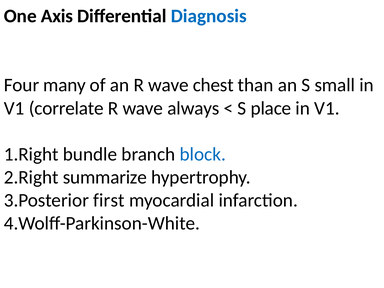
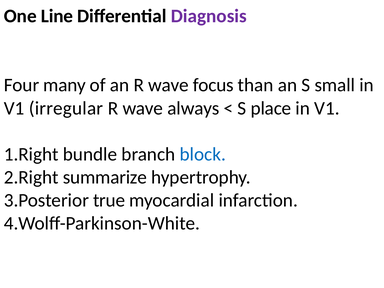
Axis: Axis -> Line (57, 16)
Diagnosis colour: blue -> purple (209, 16)
chest: chest -> focus (213, 85)
correlate: correlate -> irregular (66, 108)
first: first -> true (109, 200)
